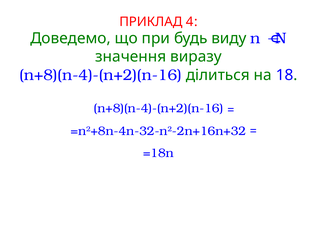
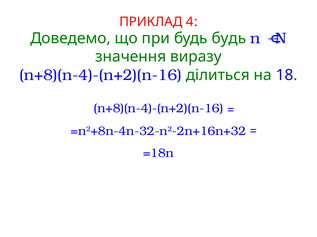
будь виду: виду -> будь (229, 38)
